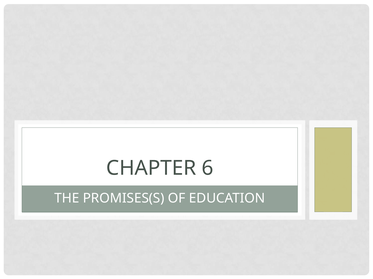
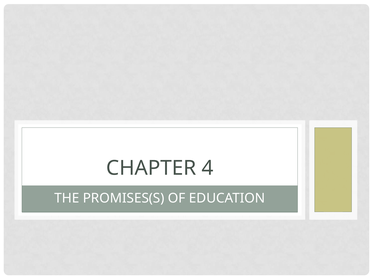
6: 6 -> 4 (208, 169)
